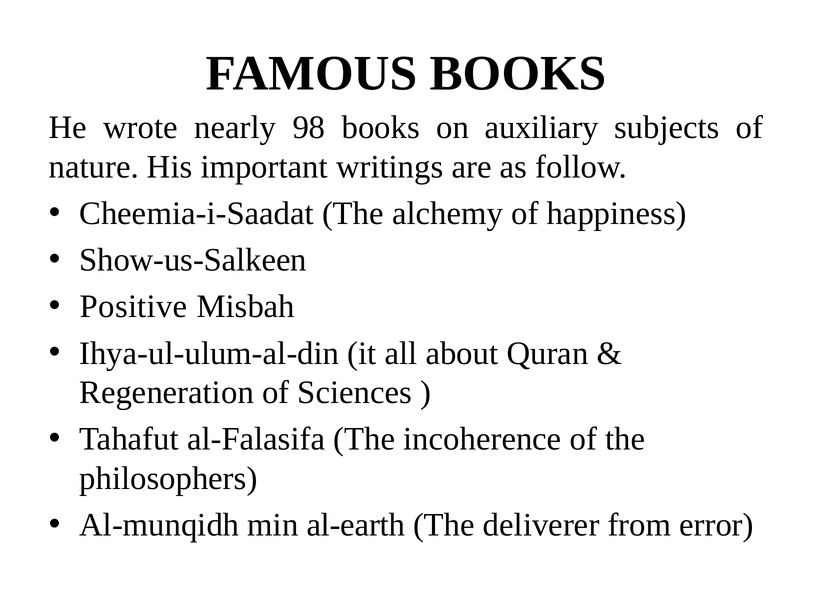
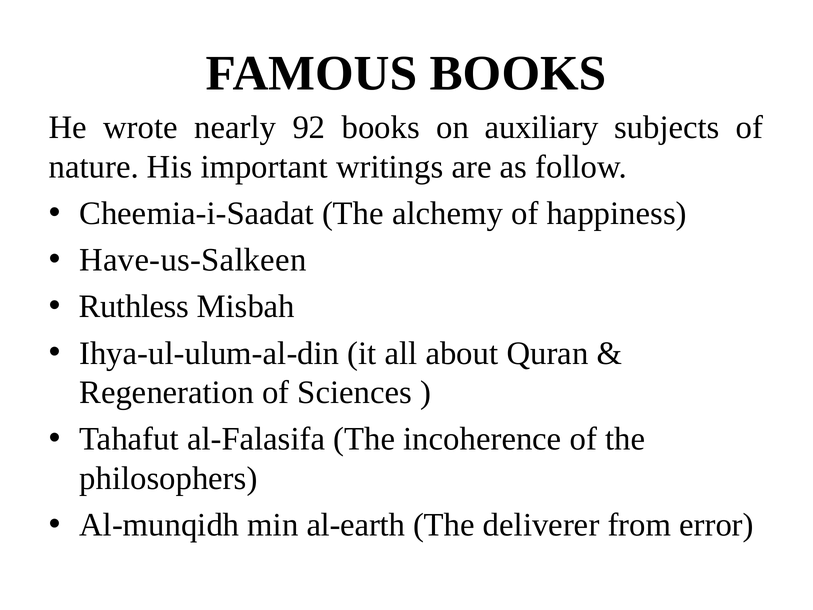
98: 98 -> 92 (309, 128)
Show-us-Salkeen: Show-us-Salkeen -> Have-us-Salkeen (193, 260)
Positive: Positive -> Ruthless (134, 307)
